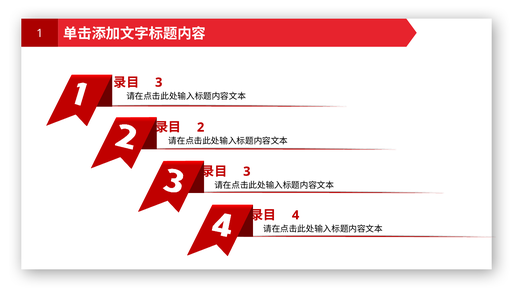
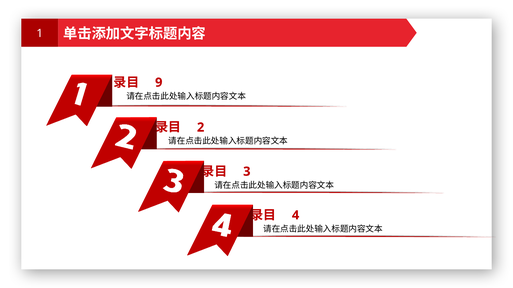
3: 3 -> 9 (159, 83)
